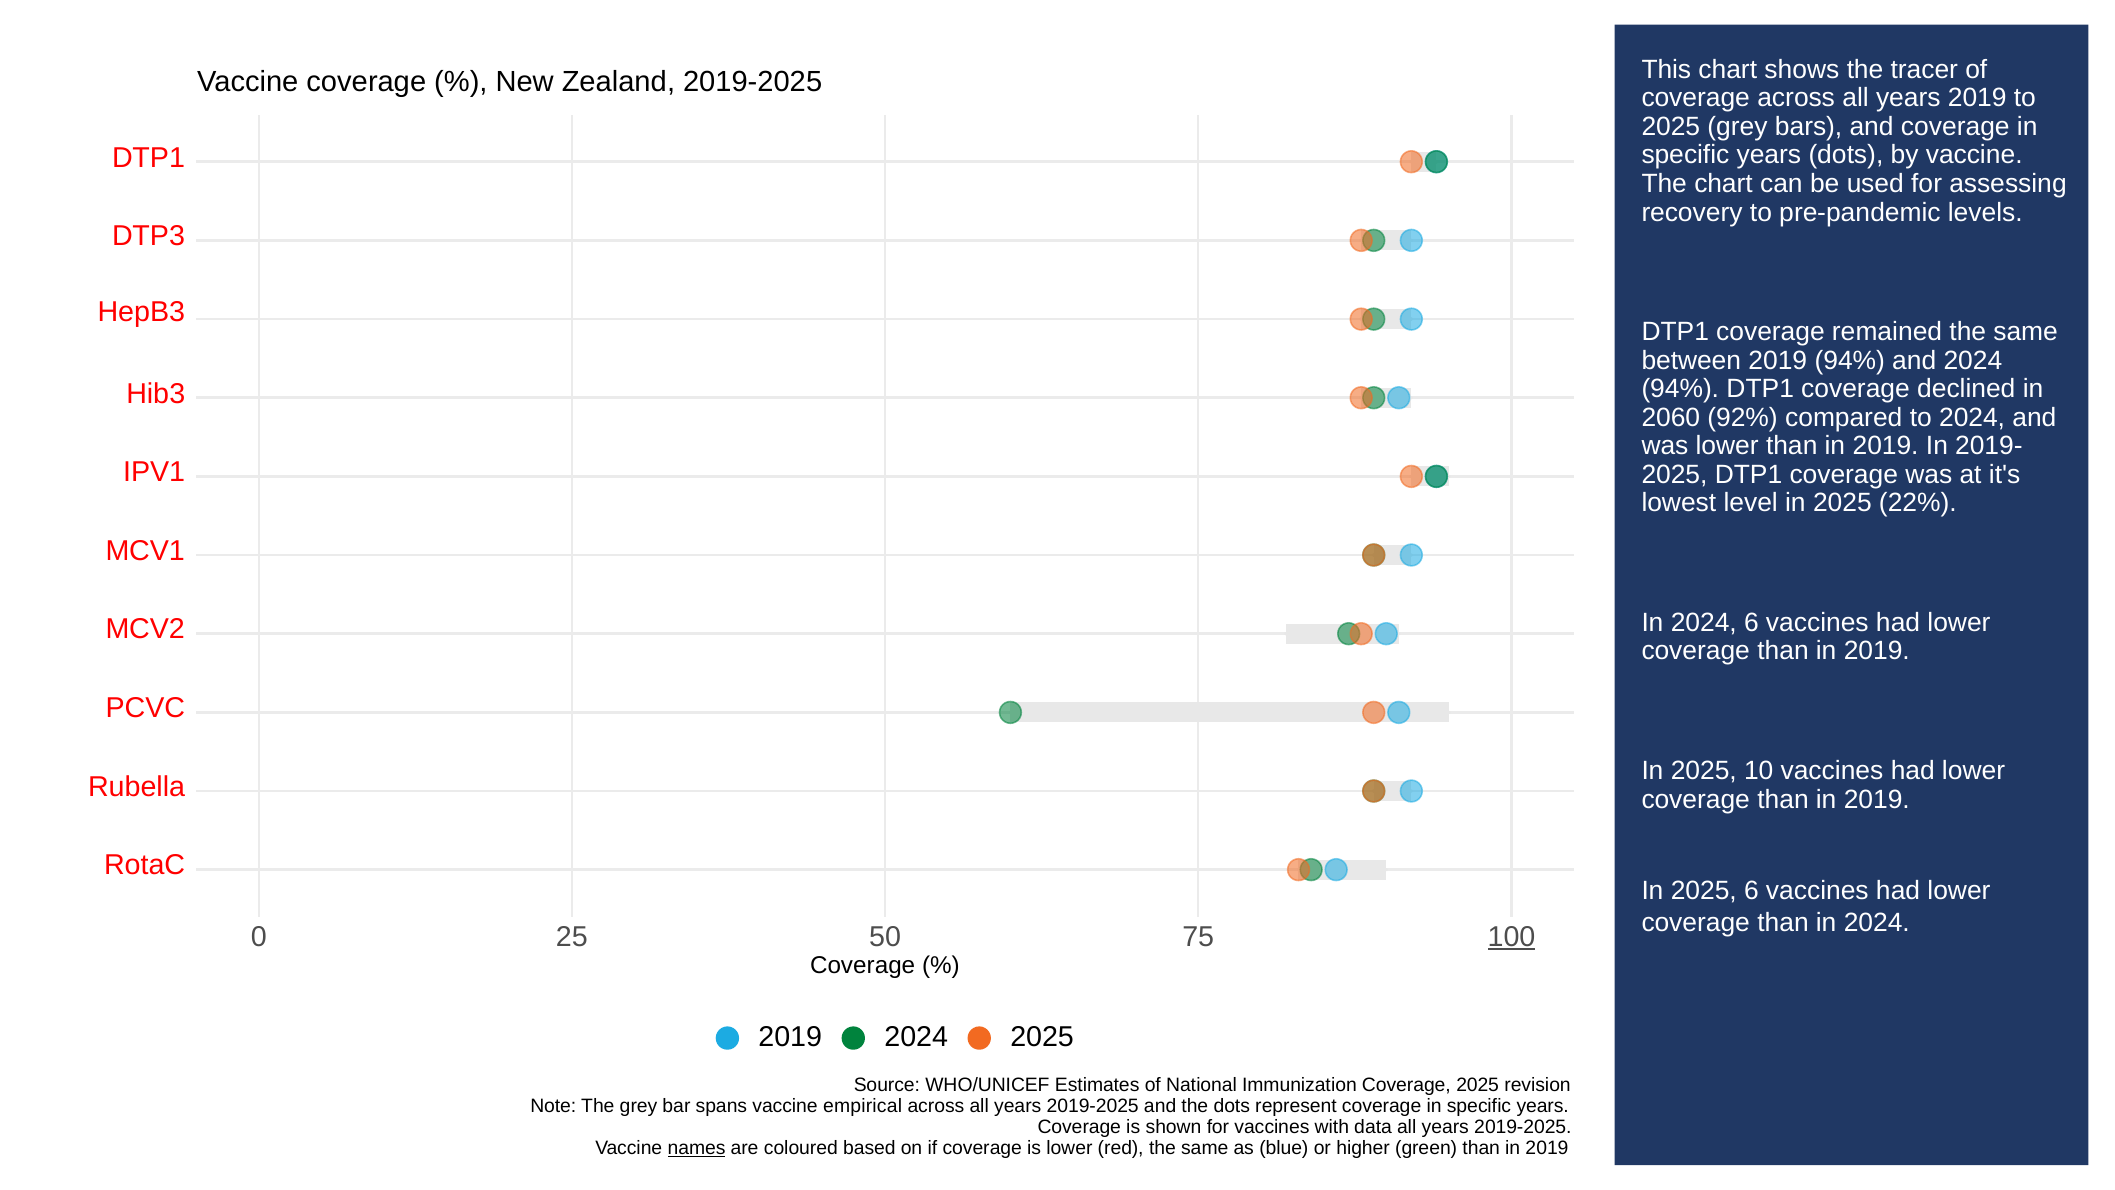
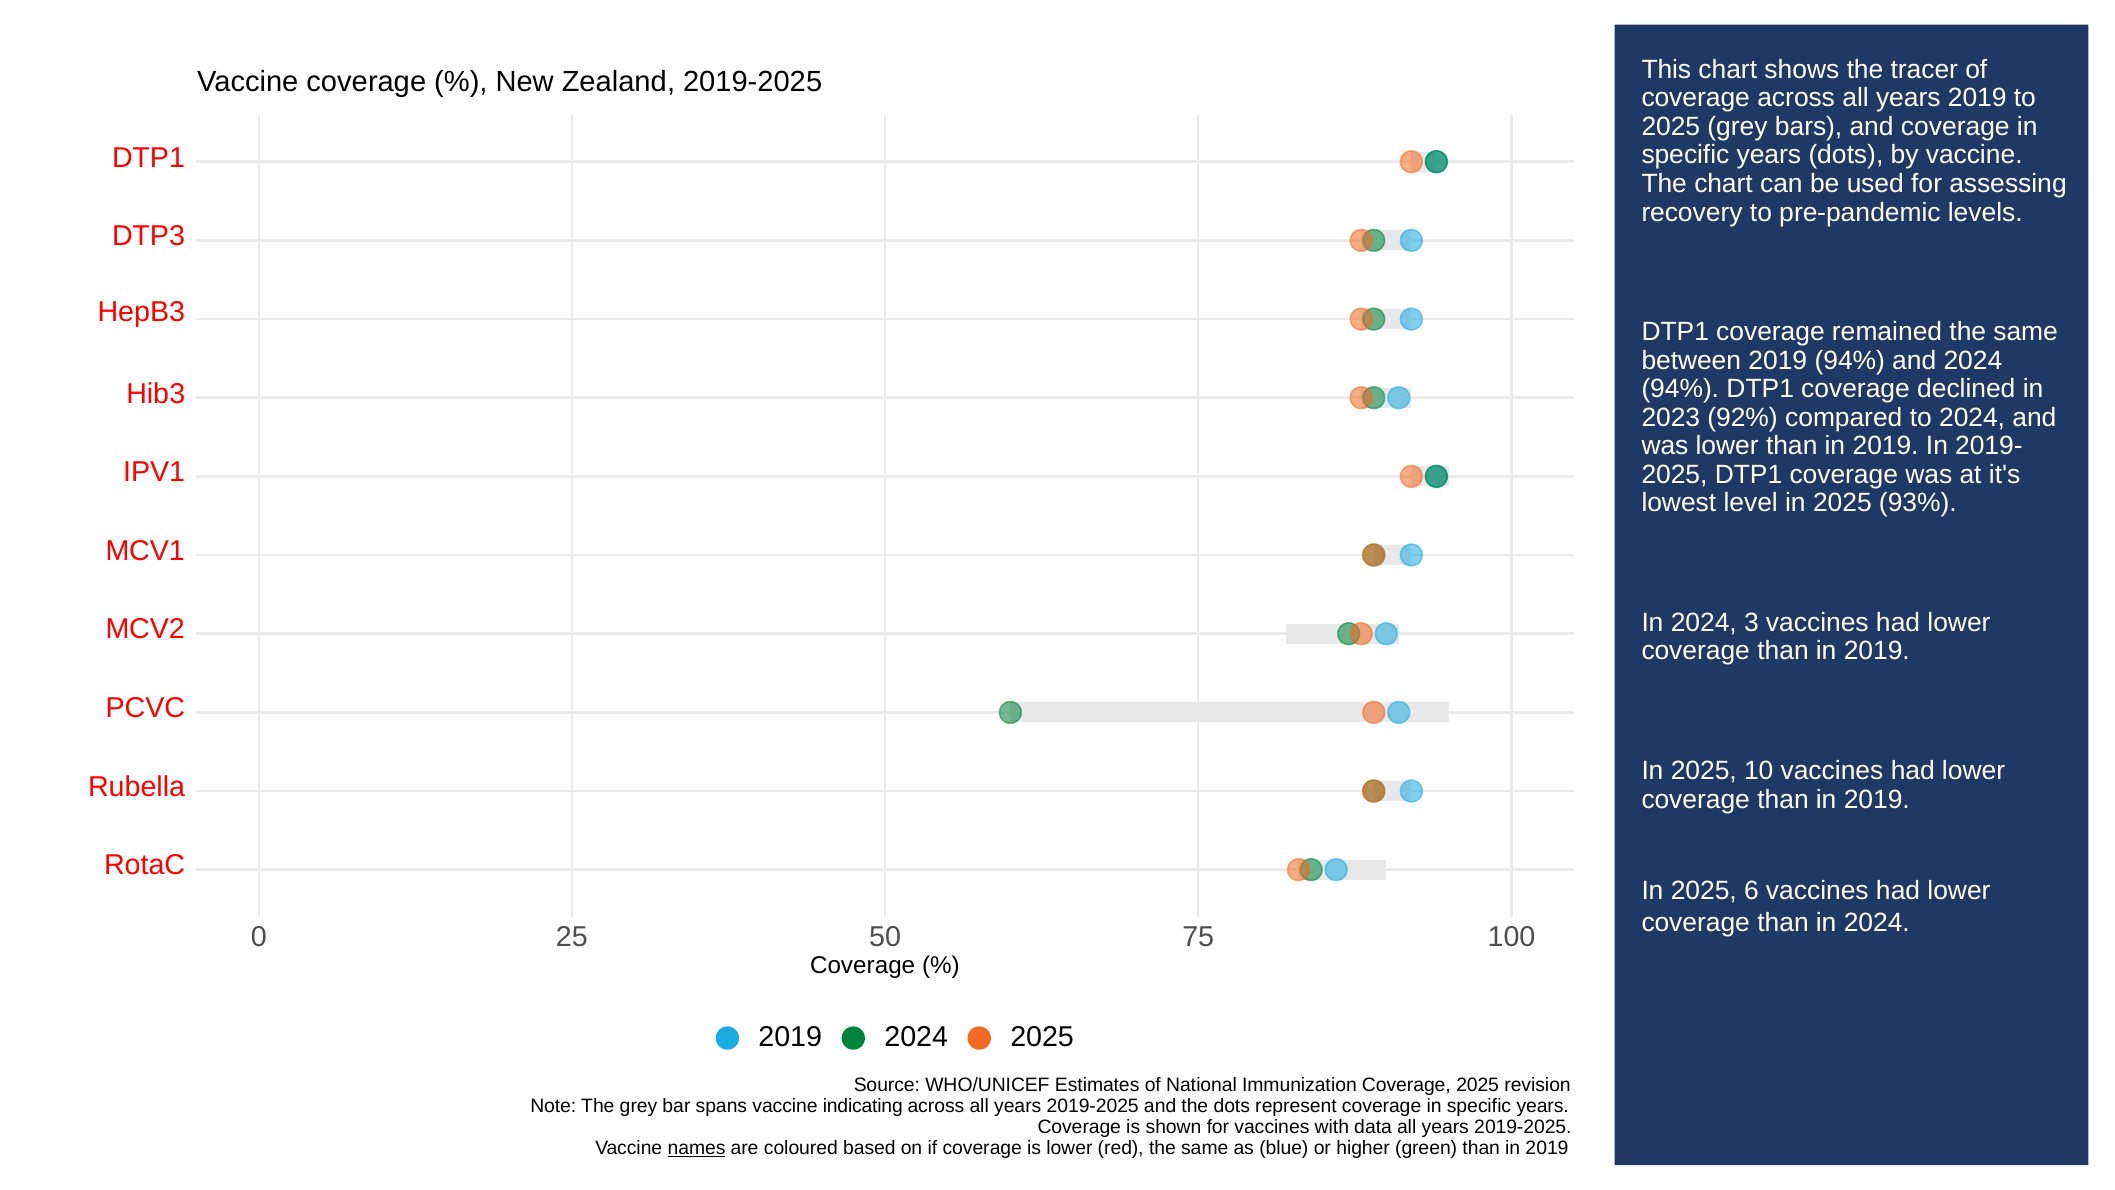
2060: 2060 -> 2023 (1671, 417)
22%: 22% -> 93% (1918, 503)
2024 6: 6 -> 3 (1751, 623)
100 underline: present -> none (1512, 937)
empirical: empirical -> indicating (863, 1106)
